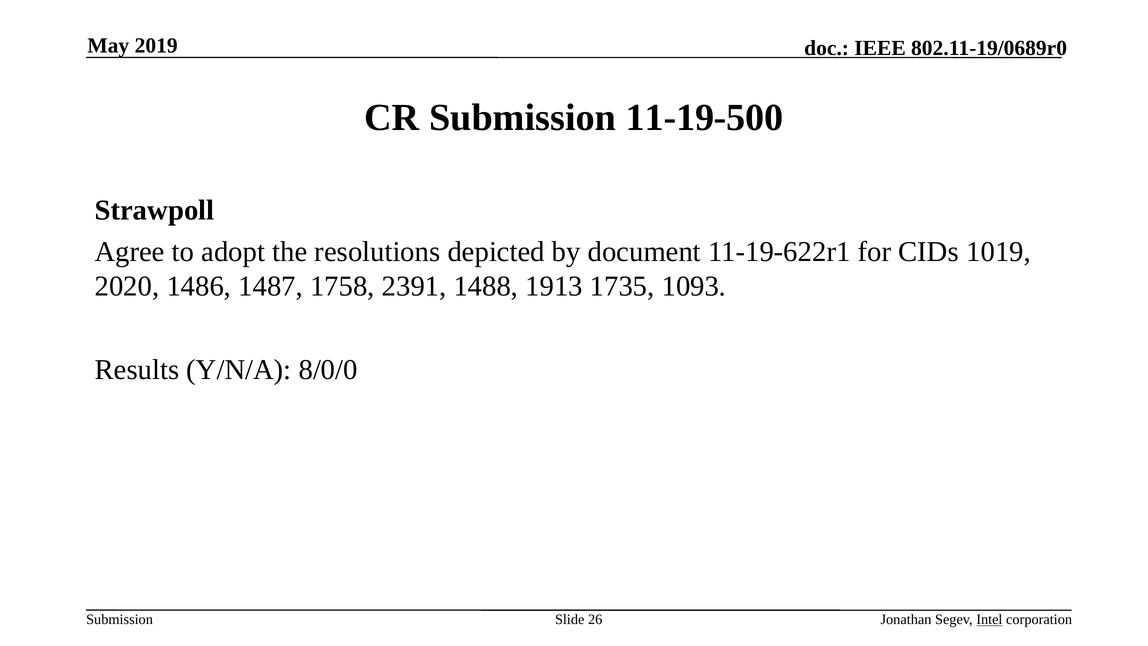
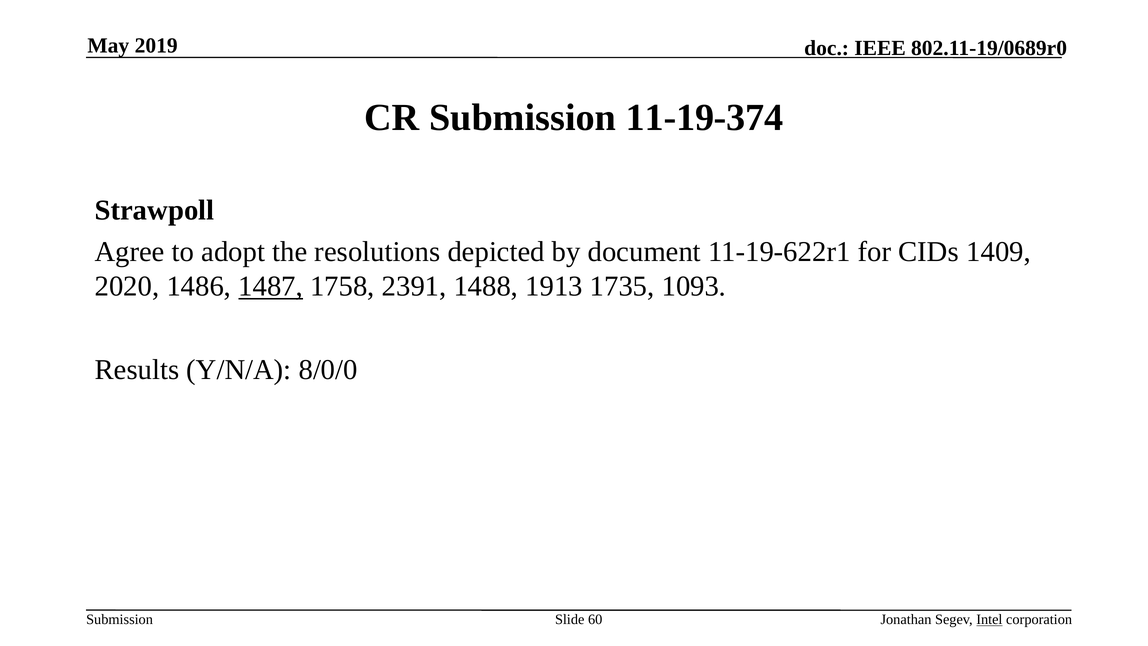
11-19-500: 11-19-500 -> 11-19-374 (705, 117)
1019: 1019 -> 1409 (999, 252)
1487 underline: none -> present (271, 286)
26: 26 -> 60 (595, 619)
